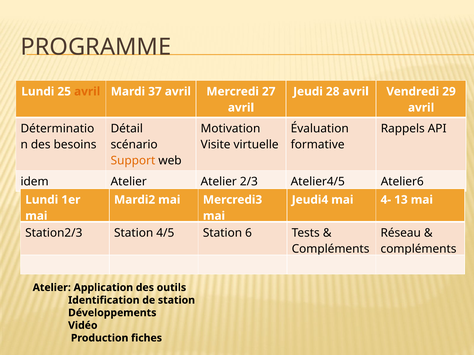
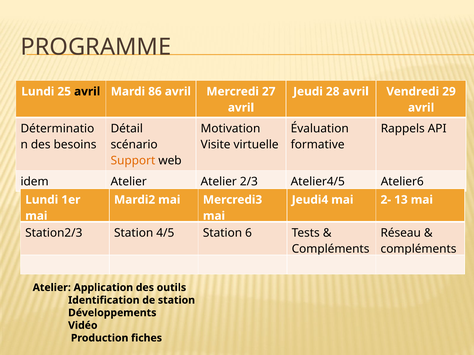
avril colour: orange -> black (87, 92)
37: 37 -> 86 (155, 92)
4-: 4- -> 2- (386, 200)
